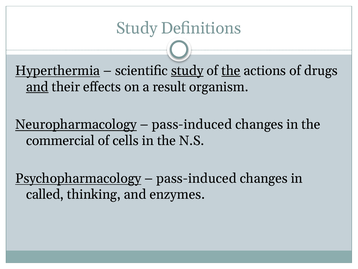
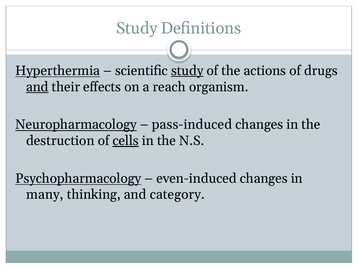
the underline: present -> none (231, 71)
result: result -> reach (169, 87)
commercial: commercial -> destruction (60, 140)
cells underline: none -> present (126, 140)
pass-induced: pass-induced -> even-induced (196, 178)
called: called -> many (45, 194)
enzymes: enzymes -> category (177, 194)
